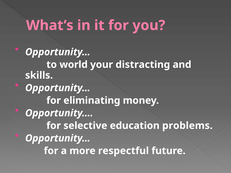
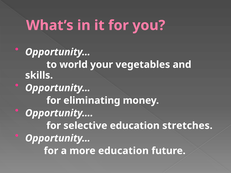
distracting: distracting -> vegetables (143, 65)
problems: problems -> stretches (187, 126)
more respectful: respectful -> education (123, 151)
